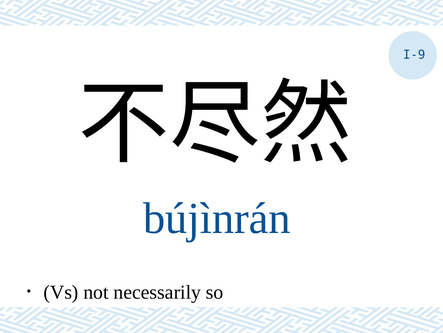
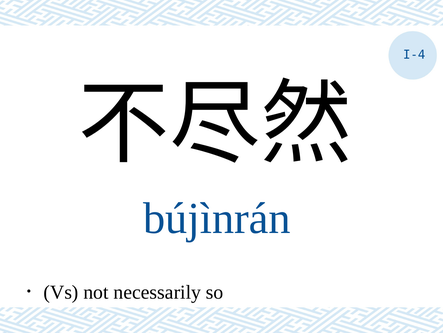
I-9: I-9 -> I-4 (414, 55)
